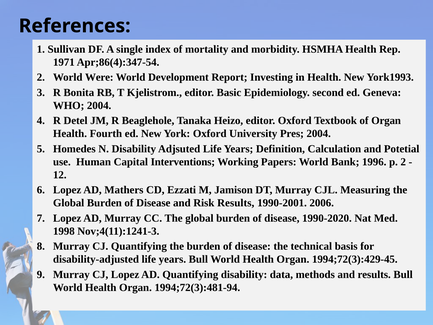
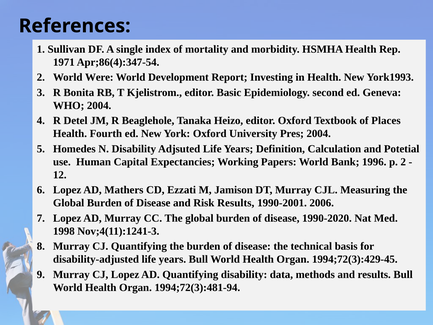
of Organ: Organ -> Places (386, 121)
Interventions: Interventions -> Expectancies (183, 162)
